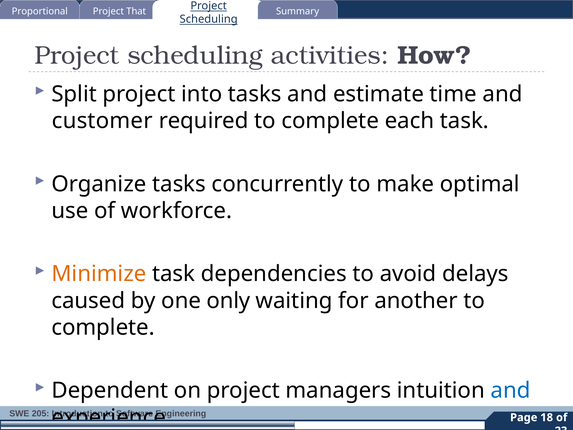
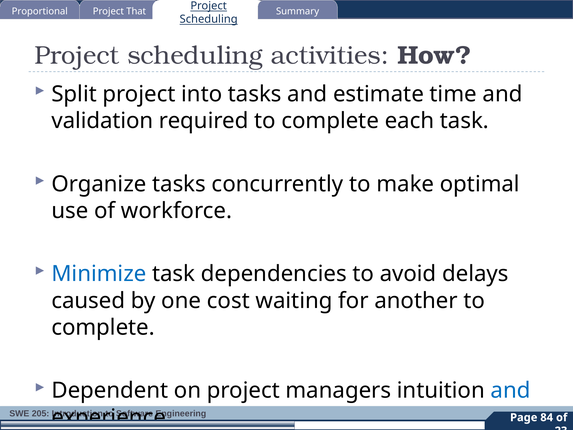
customer: customer -> validation (102, 121)
Minimize colour: orange -> blue (99, 274)
only: only -> cost (228, 301)
18: 18 -> 84 (547, 417)
